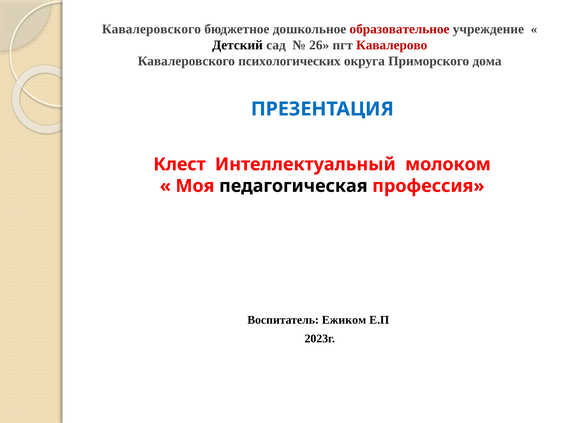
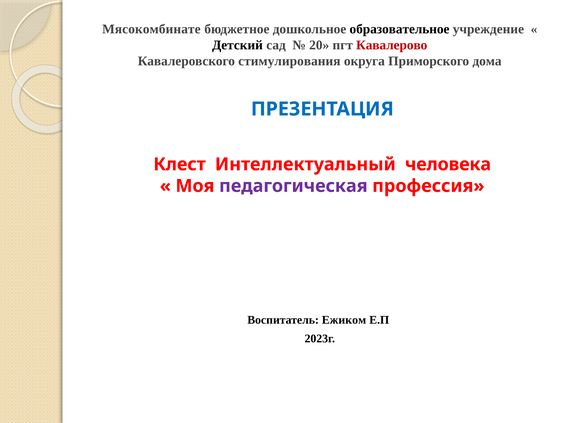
Кавалеровского: Кавалеровского -> Мясокомбинате (151, 29)
образовательное colour: red -> black (400, 29)
26: 26 -> 20 (319, 45)
психологических: психологических -> стимулирования (289, 61)
молоком: молоком -> человека (448, 164)
педагогическая colour: black -> purple (293, 186)
